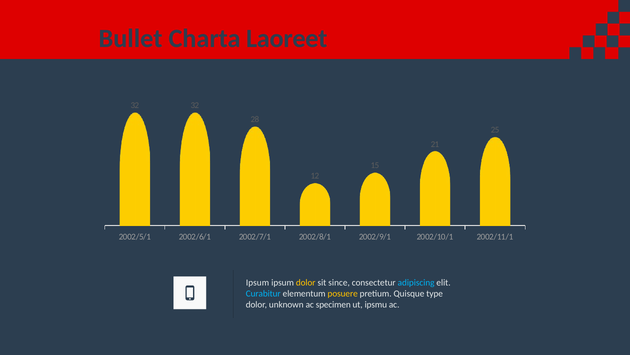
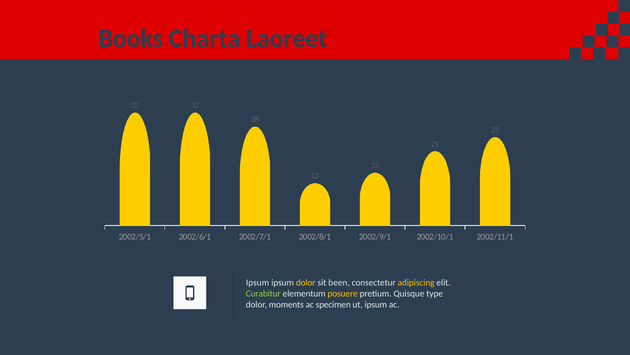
Bullet: Bullet -> Books (131, 38)
since: since -> been (339, 282)
adipiscing colour: light blue -> yellow (416, 282)
Curabitur colour: light blue -> light green (263, 293)
unknown: unknown -> moments (286, 304)
ut ipsmu: ipsmu -> ipsum (376, 304)
